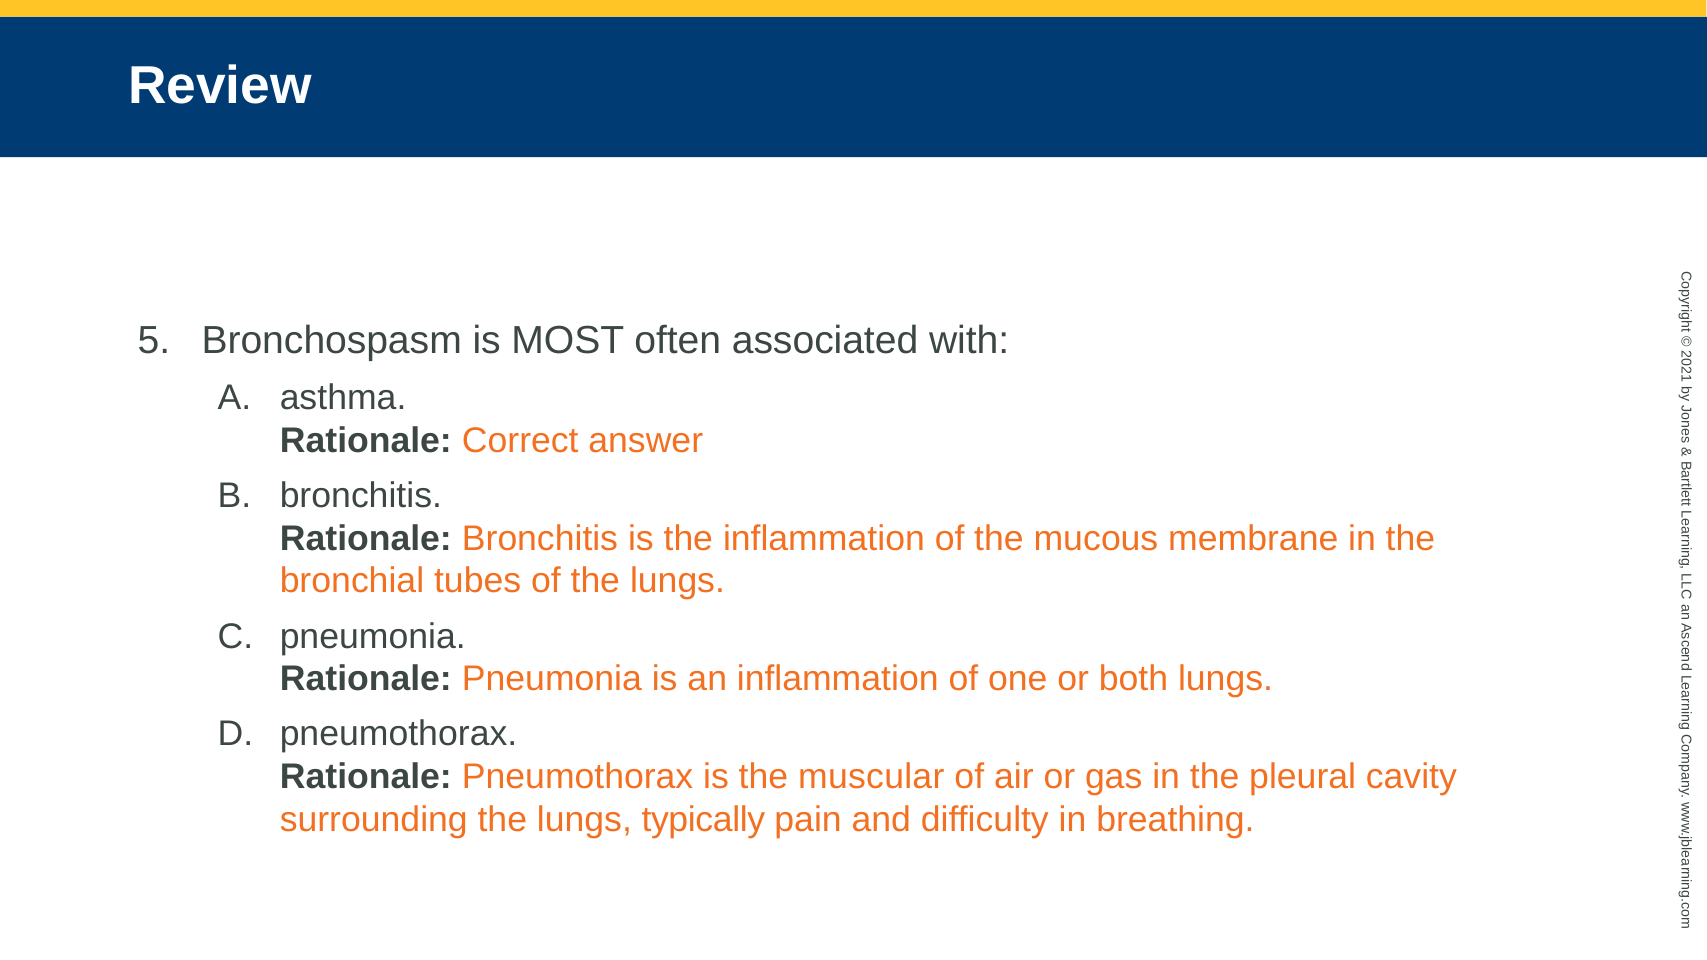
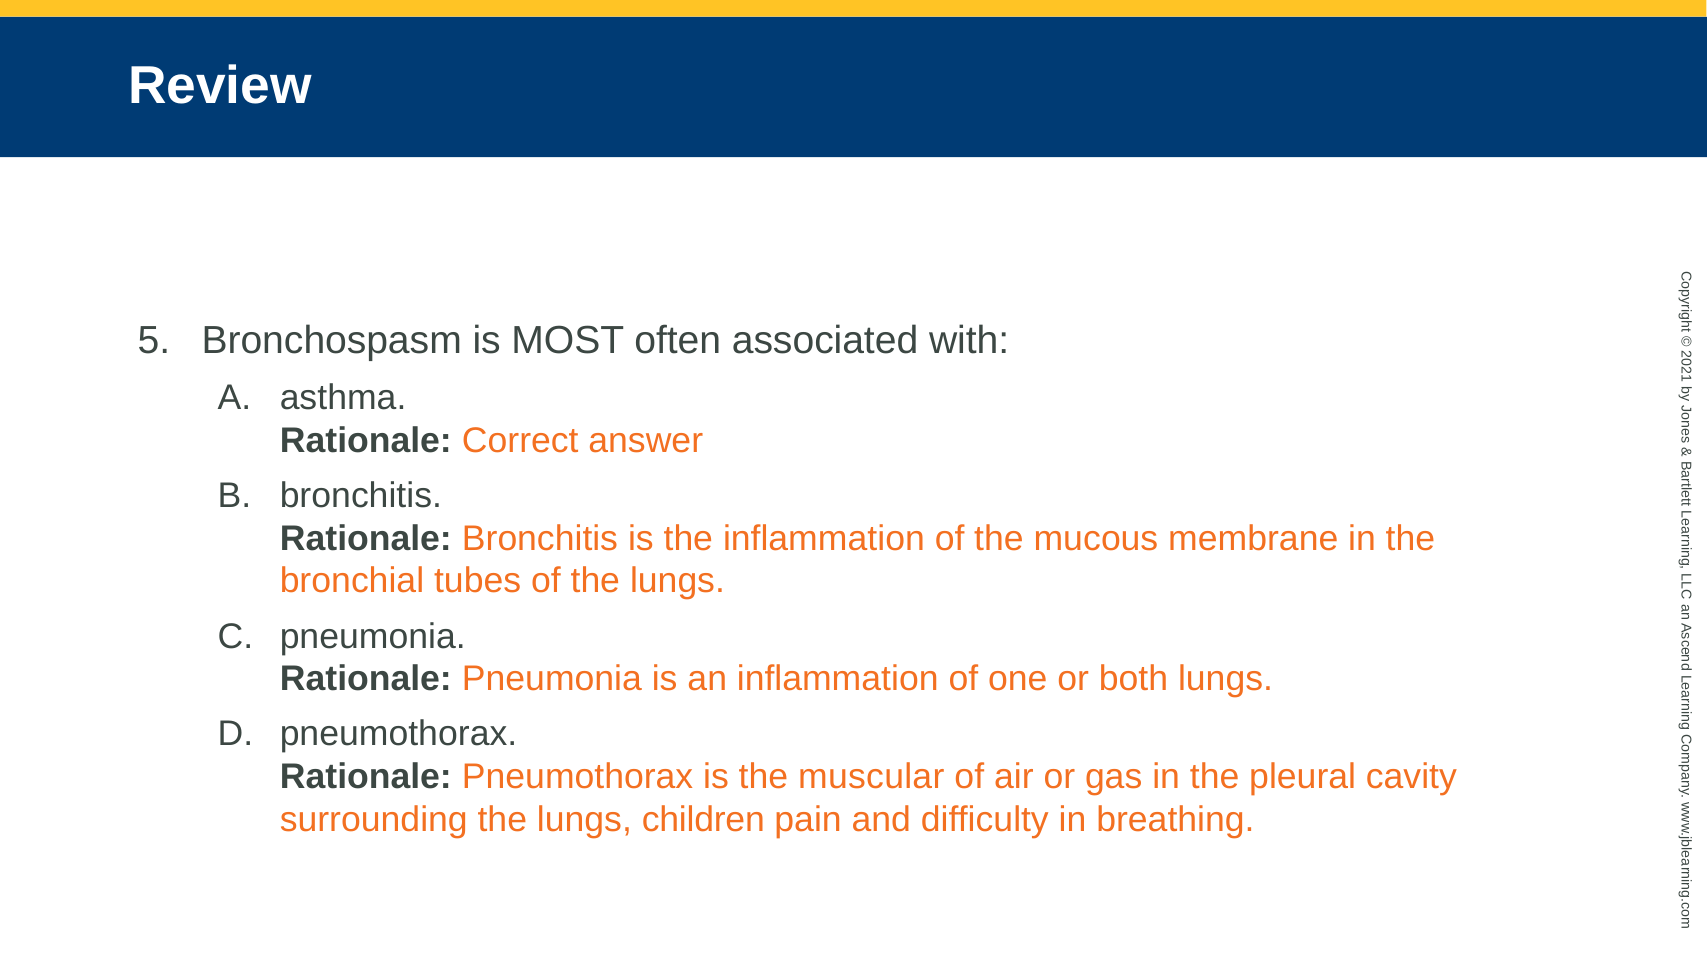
typically: typically -> children (703, 820)
